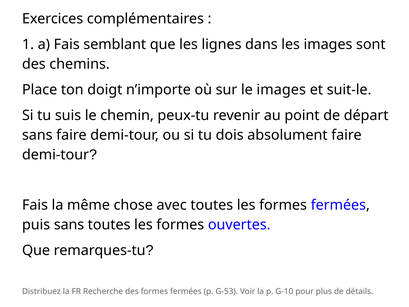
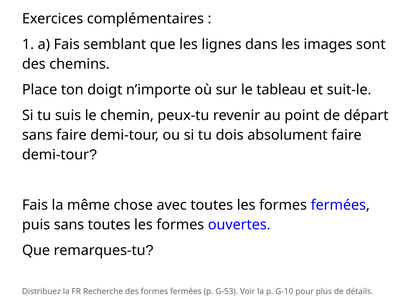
le images: images -> tableau (281, 90)
